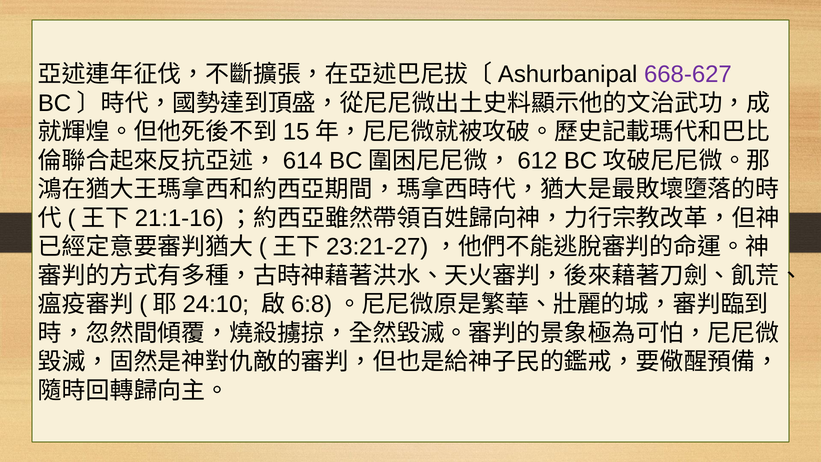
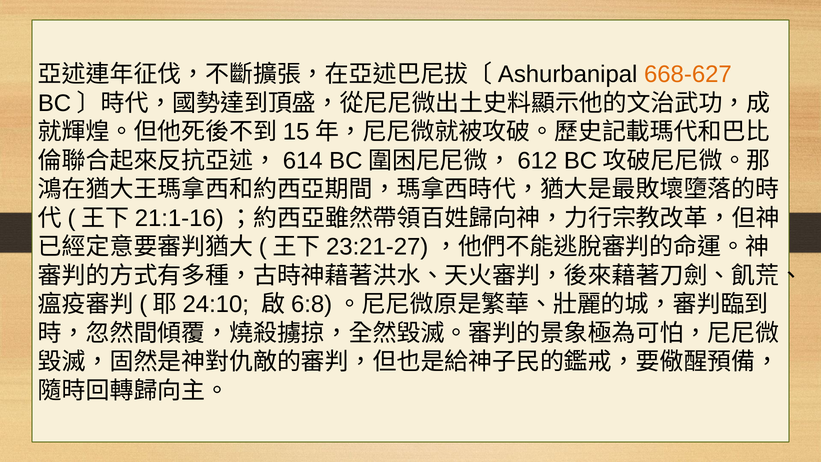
668-627 colour: purple -> orange (688, 74)
